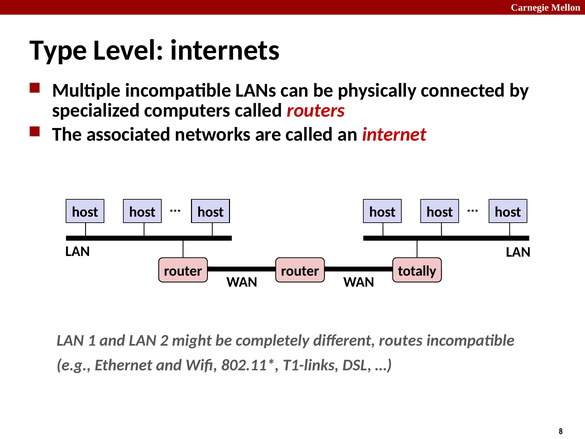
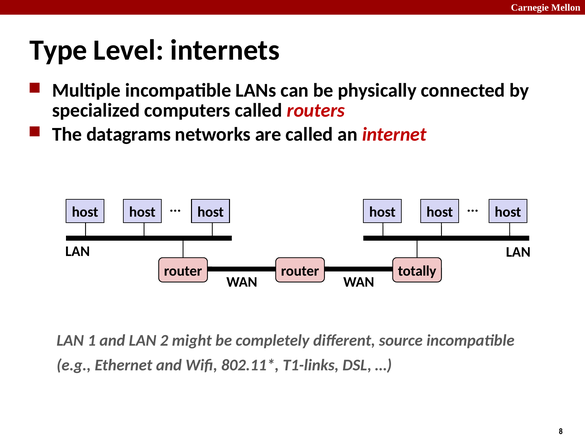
associated: associated -> datagrams (129, 134)
routes: routes -> source (401, 340)
